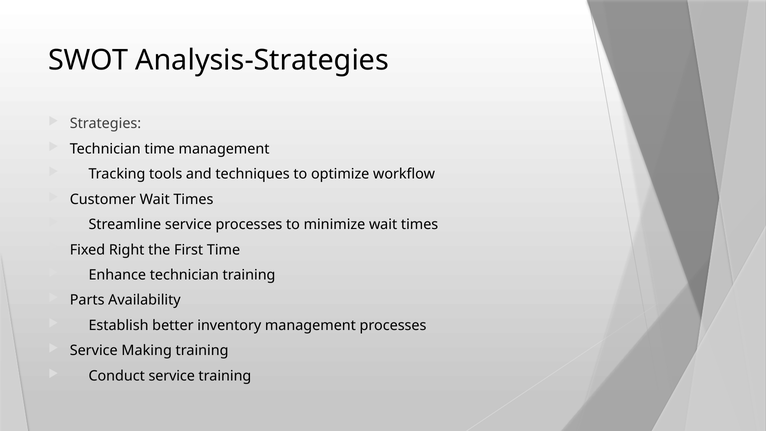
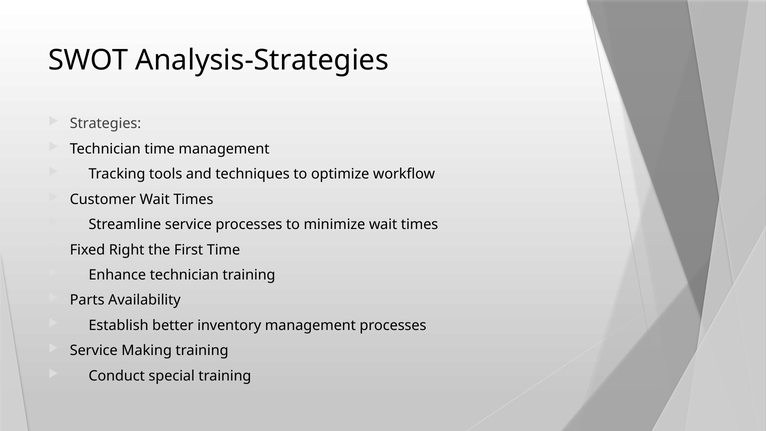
Conduct service: service -> special (172, 376)
